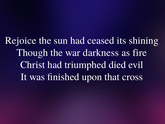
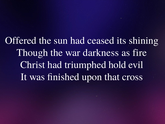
Rejoice: Rejoice -> Offered (21, 40)
died: died -> hold (117, 65)
